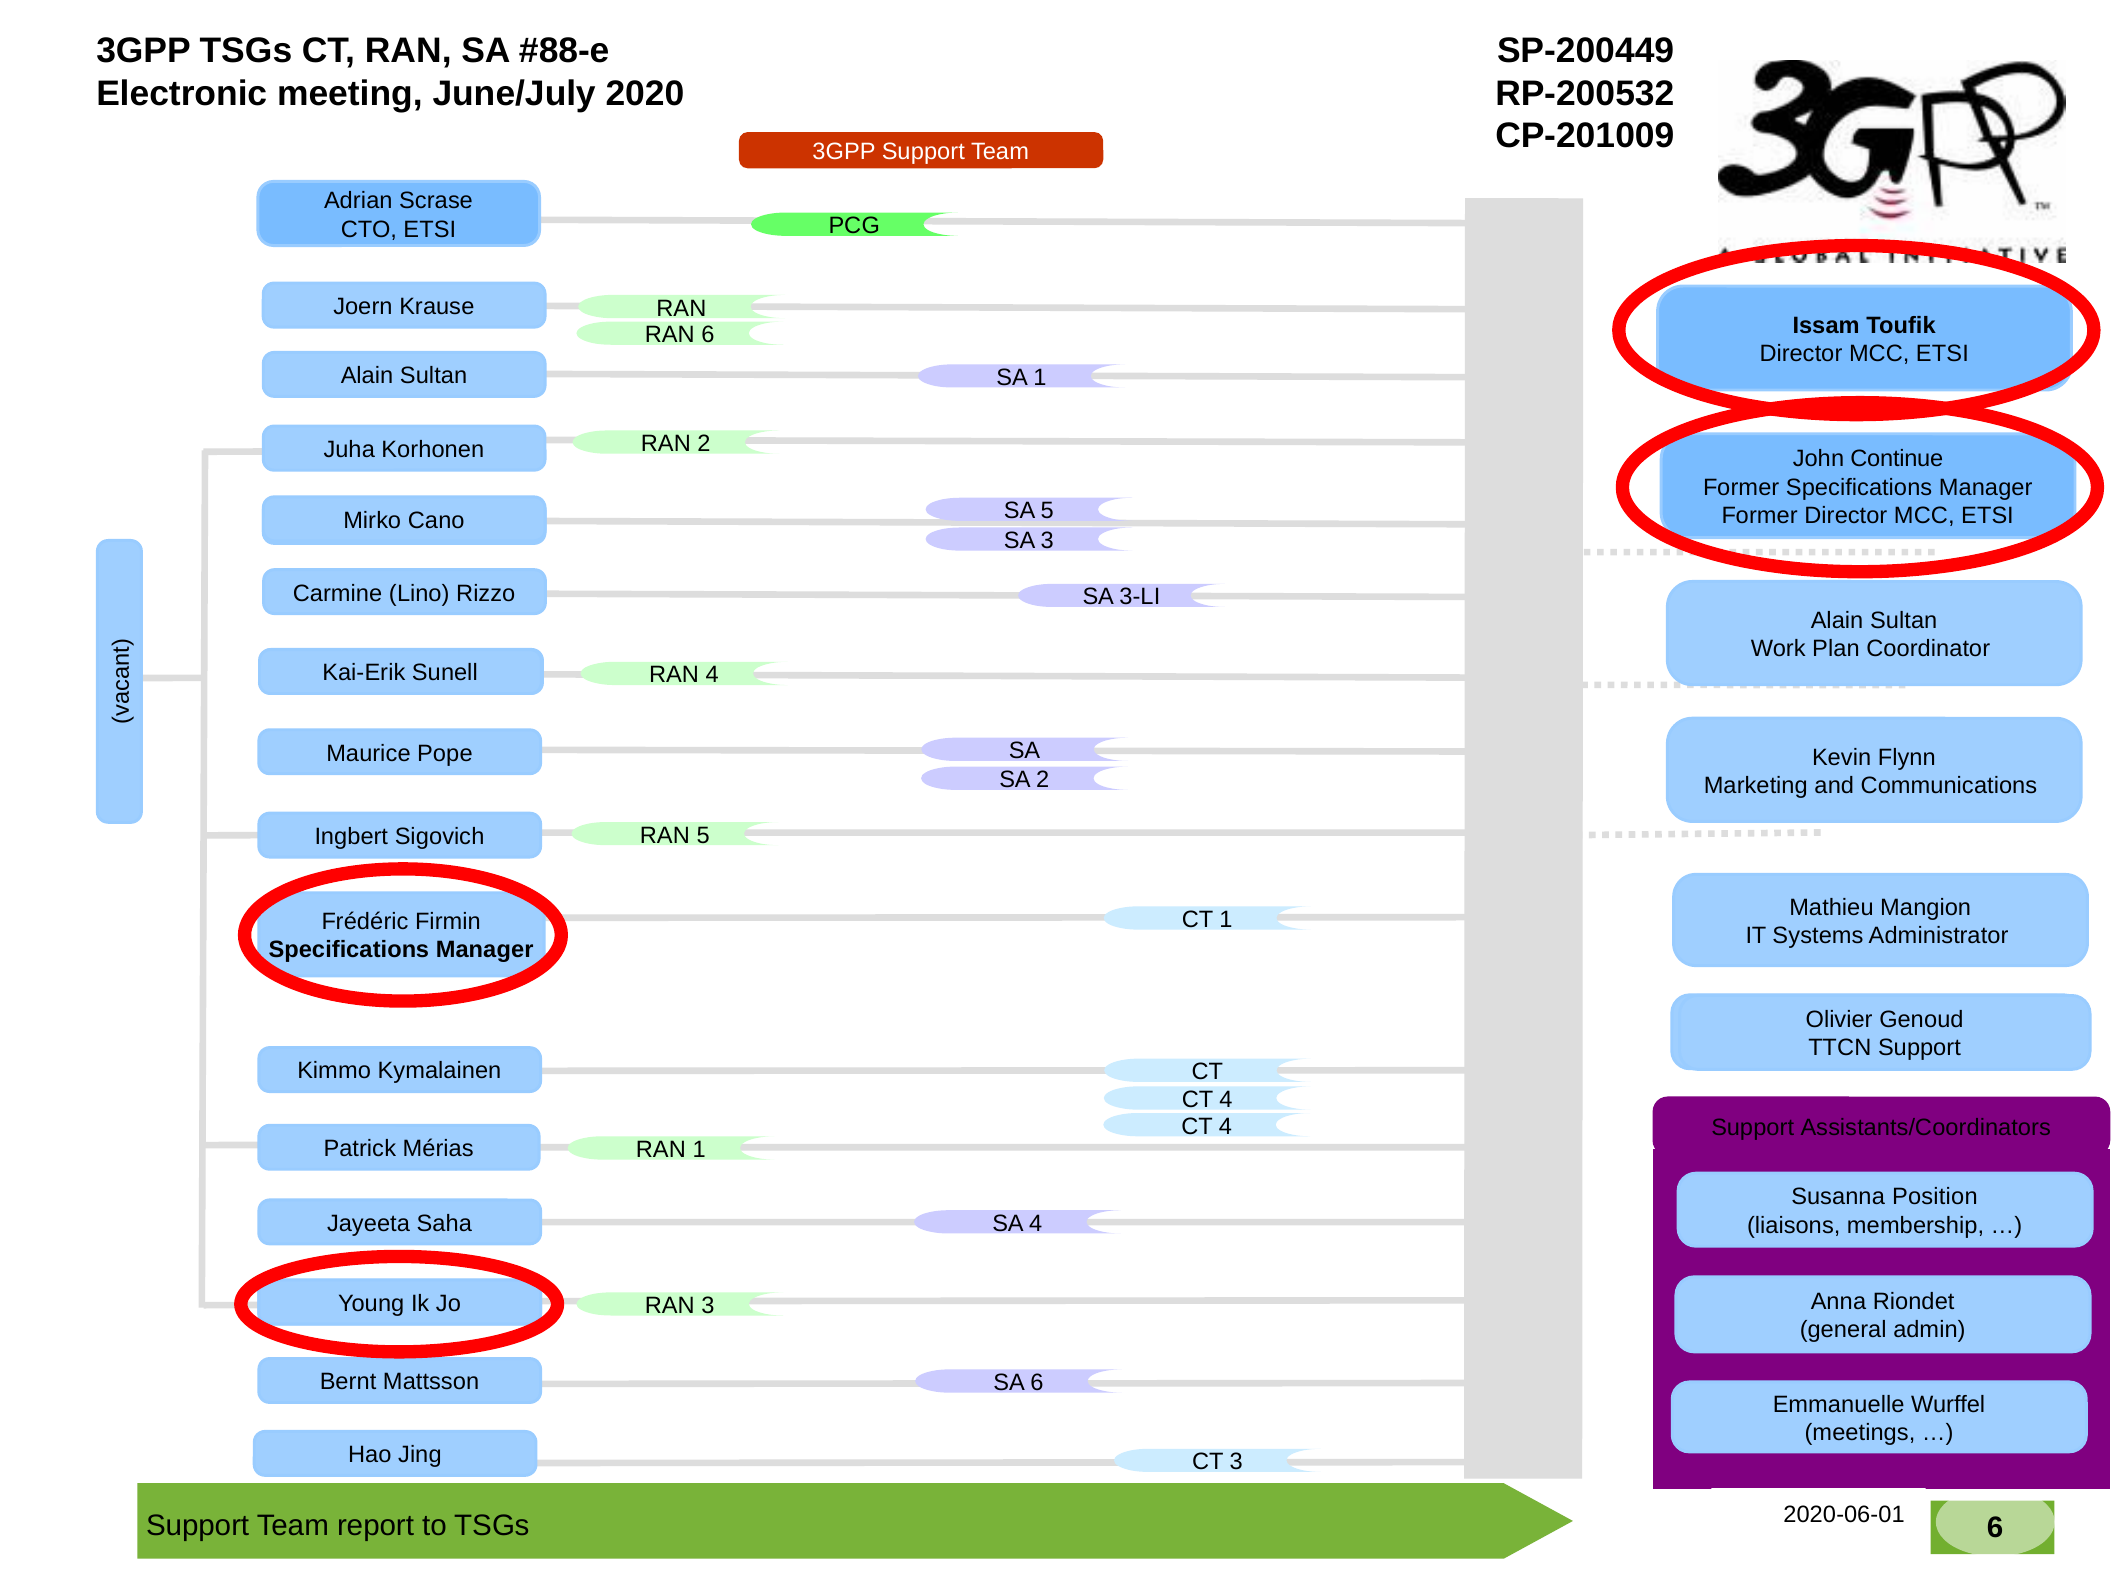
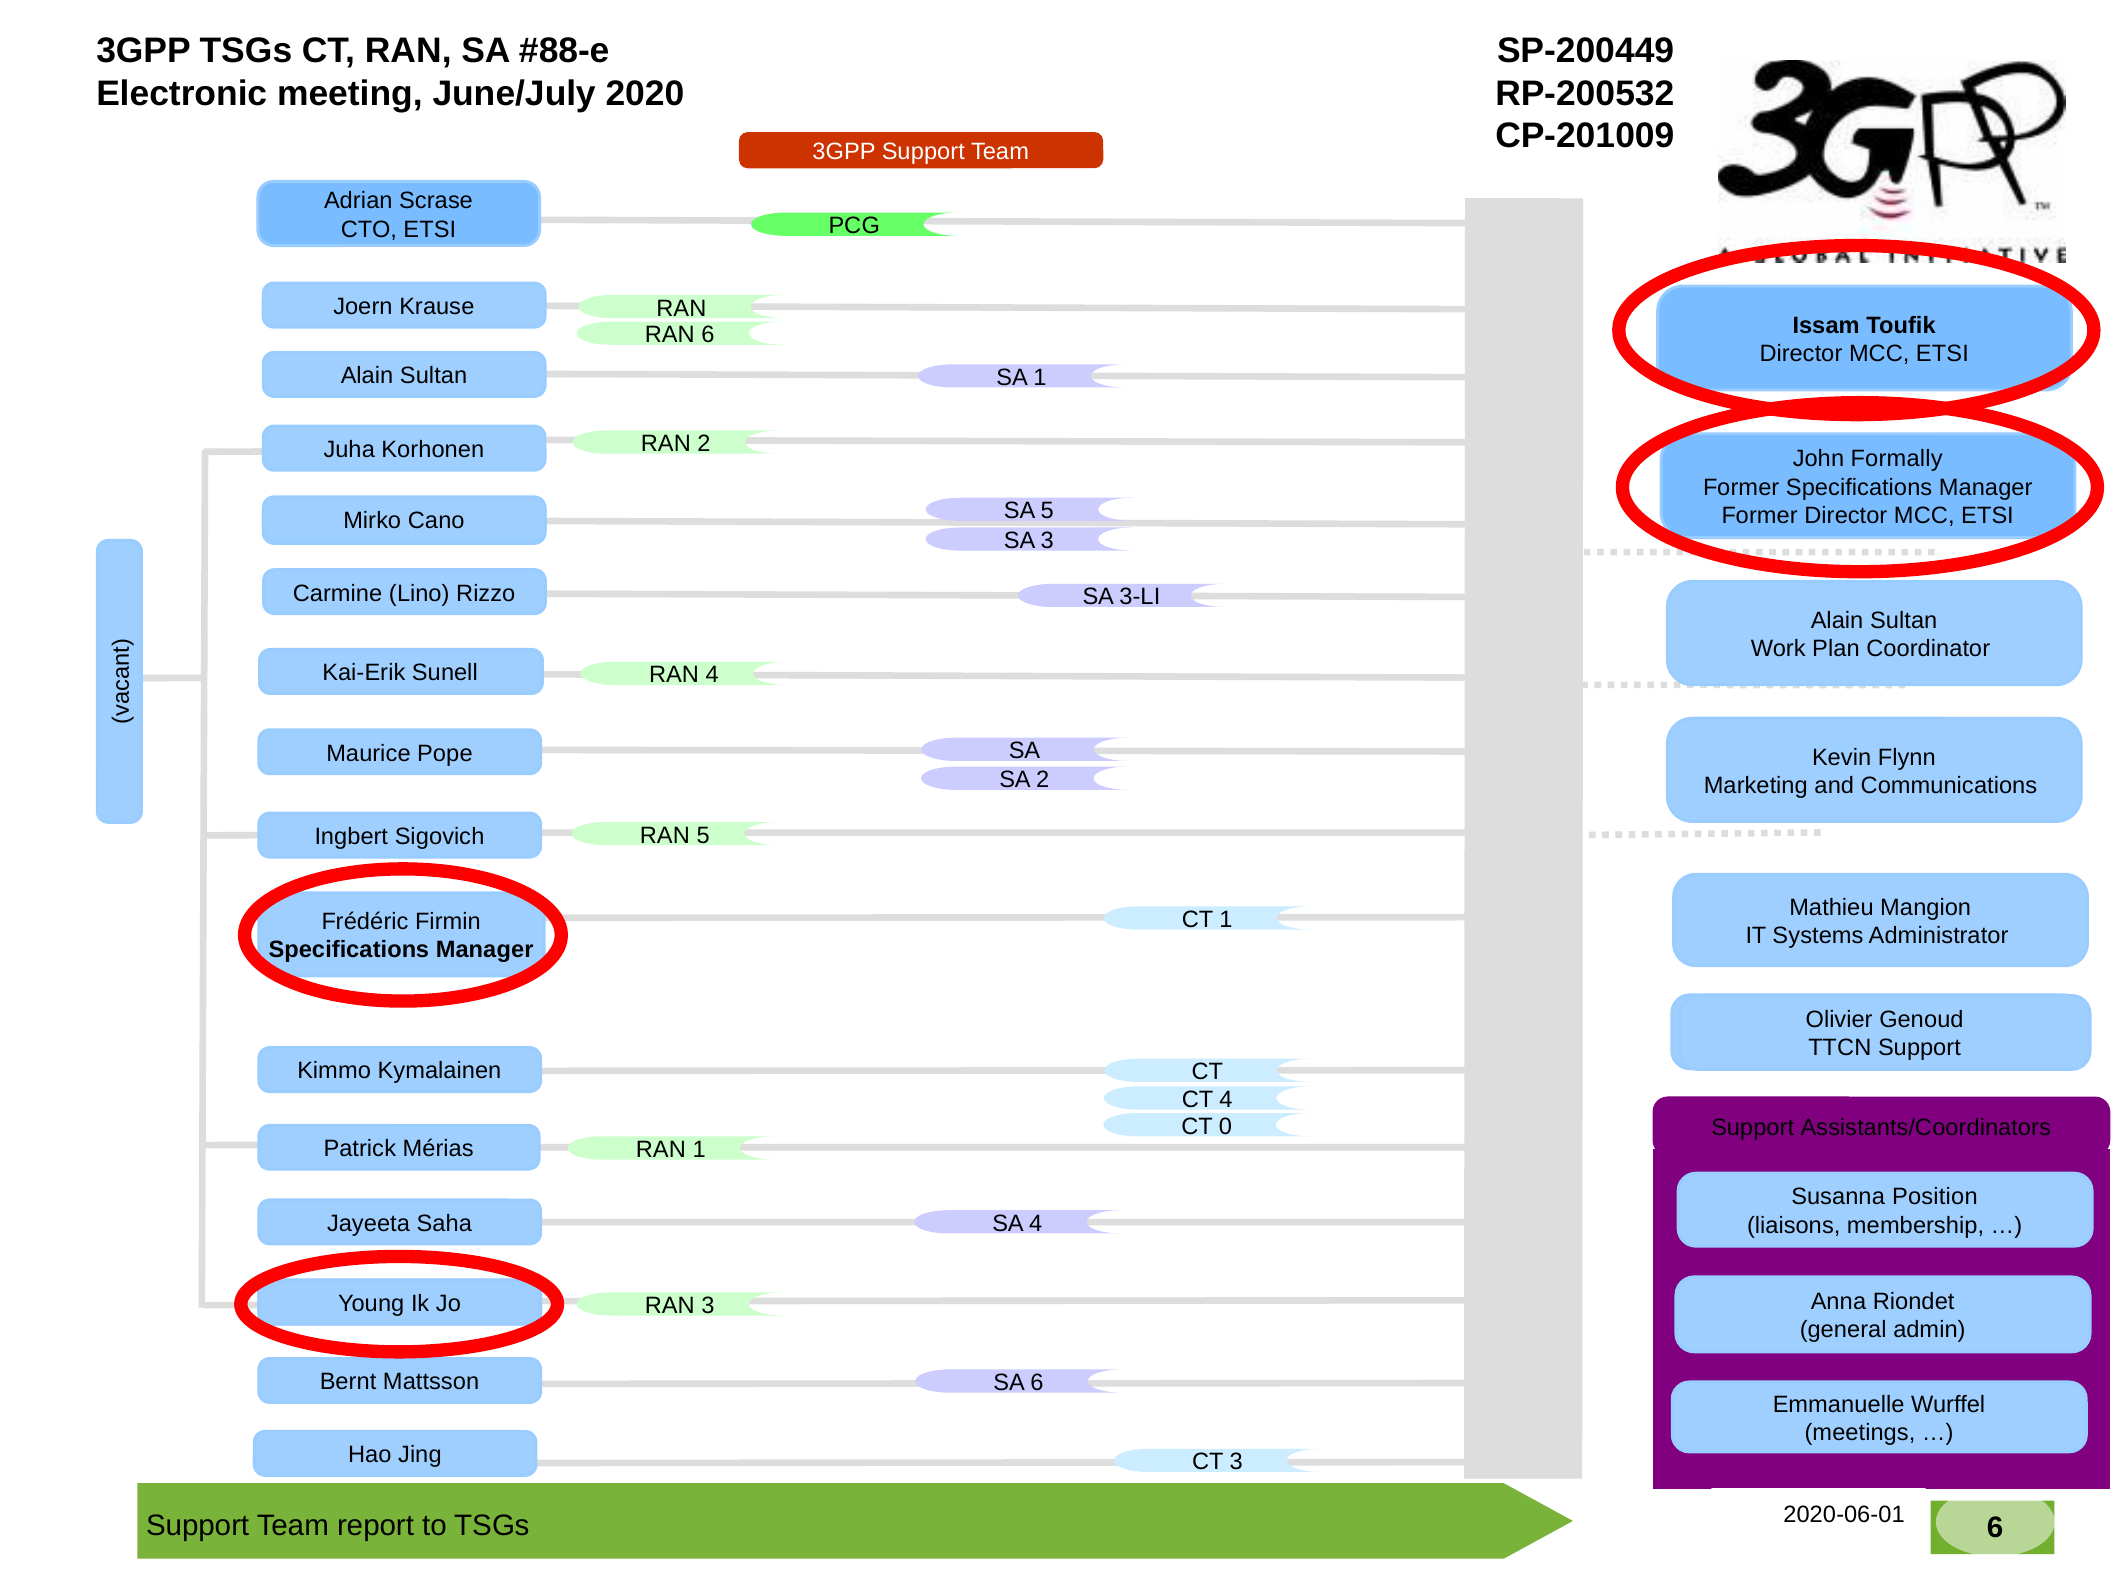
Continue: Continue -> Formally (1897, 459)
4: 4 -> 0 (1225, 1126)
